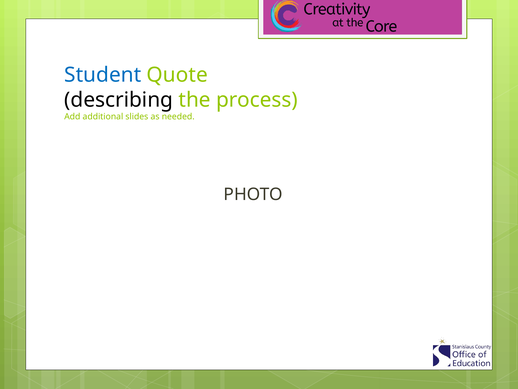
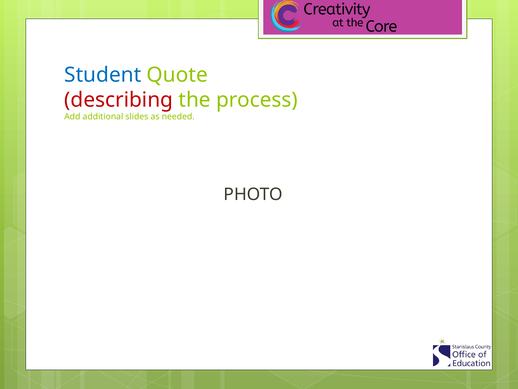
describing colour: black -> red (119, 100)
